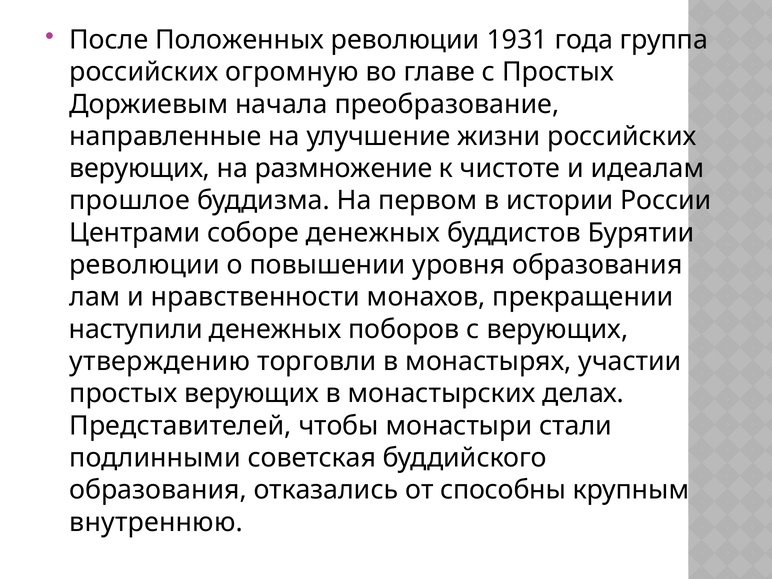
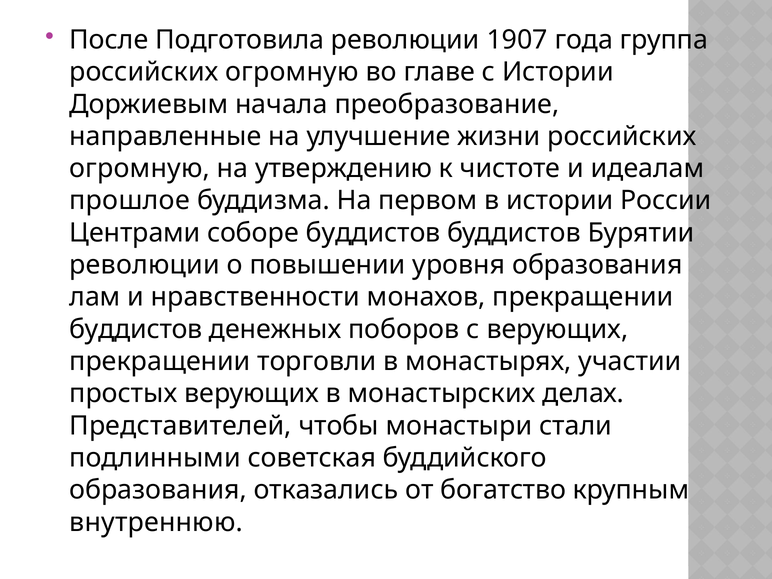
Положенных: Положенных -> Подготовила (240, 40)
1931: 1931 -> 1907 (517, 40)
с Простых: Простых -> Истории (558, 72)
верующих: верующих -> огромную (140, 168)
размножение: размножение -> утверждению (344, 168)
соборе денежных: денежных -> буддистов (373, 233)
наступили: наступили -> буддистов (136, 329)
утверждению: утверждению -> прекращении (160, 361)
способны: способны -> богатство (503, 490)
